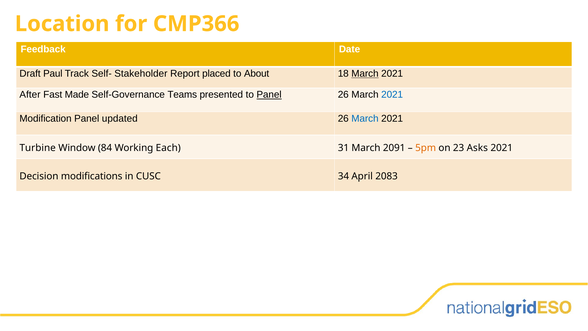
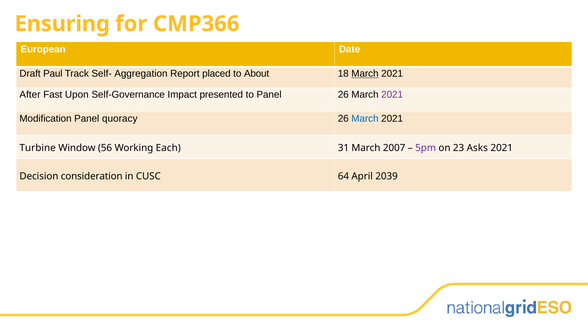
Location: Location -> Ensuring (62, 24)
Feedback: Feedback -> European (43, 49)
Stakeholder: Stakeholder -> Aggregation (141, 74)
Made: Made -> Upon (77, 95)
Teams: Teams -> Impact (182, 95)
Panel underline: present -> none (269, 95)
2021 colour: blue -> purple (392, 95)
updated: updated -> quoracy (120, 118)
84: 84 -> 56 (105, 148)
2091: 2091 -> 2007 (394, 148)
5pm colour: orange -> purple (426, 148)
modifications: modifications -> consideration (92, 176)
34: 34 -> 64 (343, 176)
2083: 2083 -> 2039 (387, 176)
